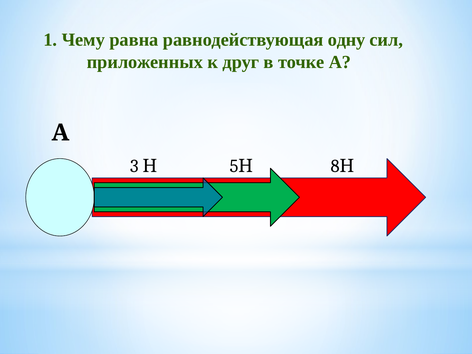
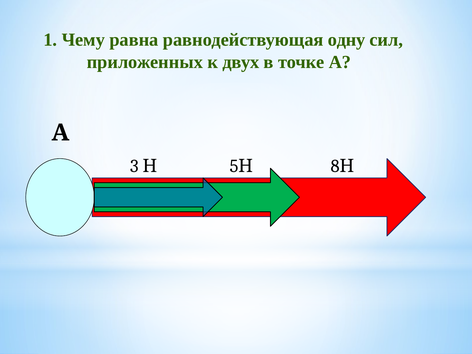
друг: друг -> двух (241, 62)
